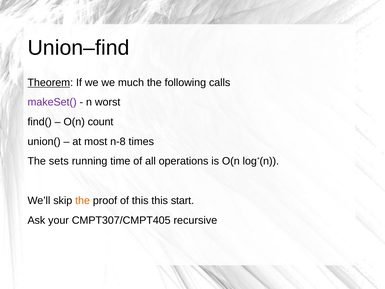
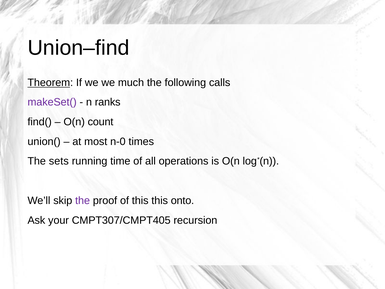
worst: worst -> ranks (108, 102)
n-8: n-8 -> n-0 (118, 141)
the colour: orange -> purple (83, 200)
start: start -> onto (182, 200)
recursive: recursive -> recursion (195, 220)
